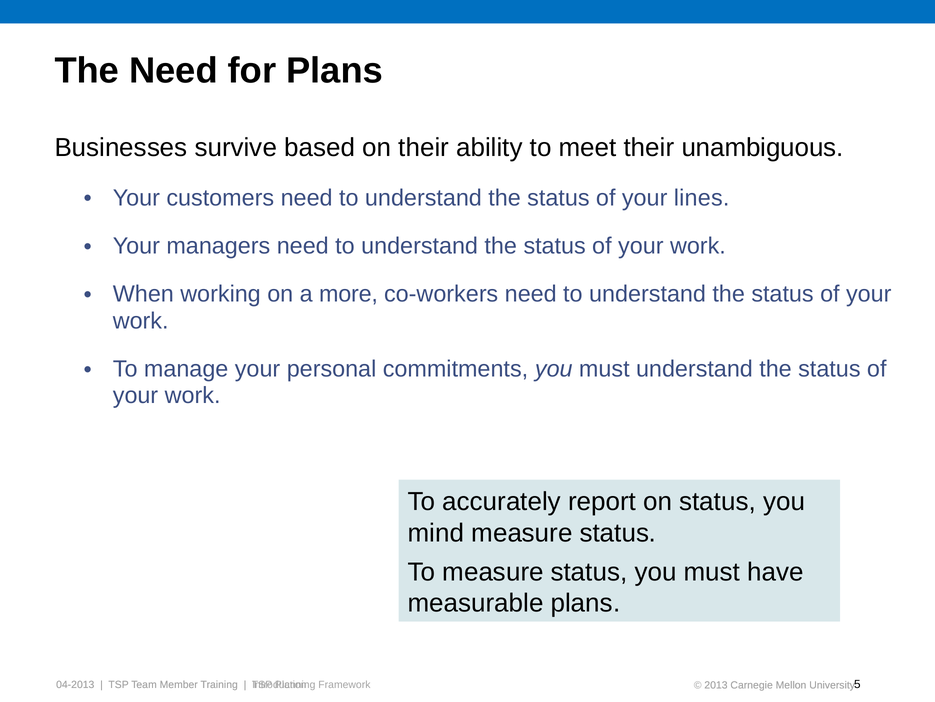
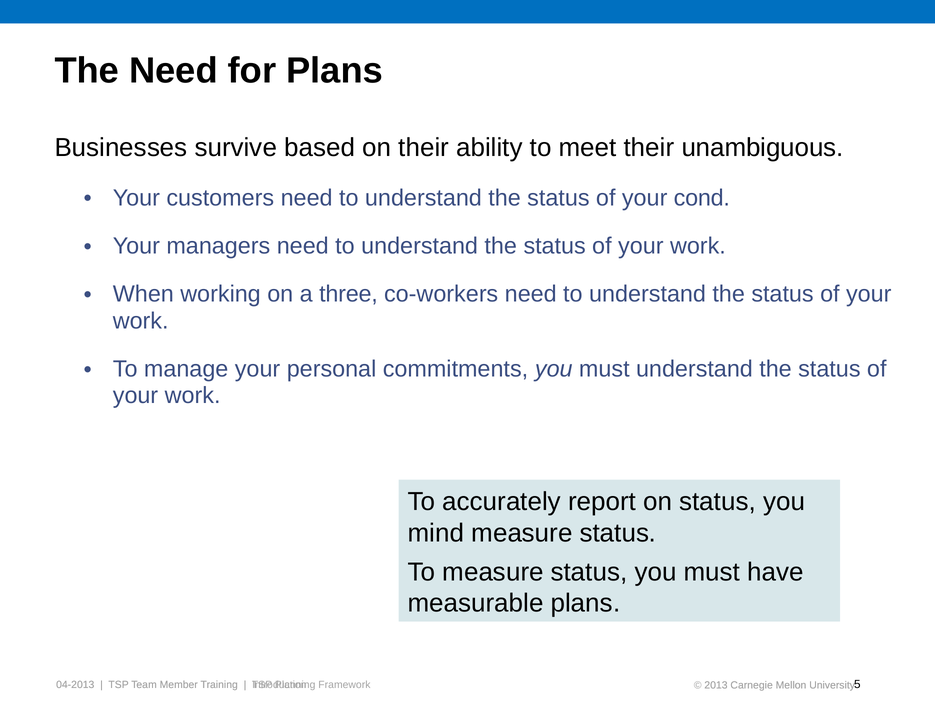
lines: lines -> cond (702, 198)
more: more -> three (348, 294)
